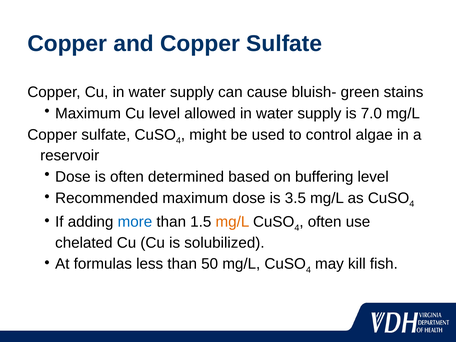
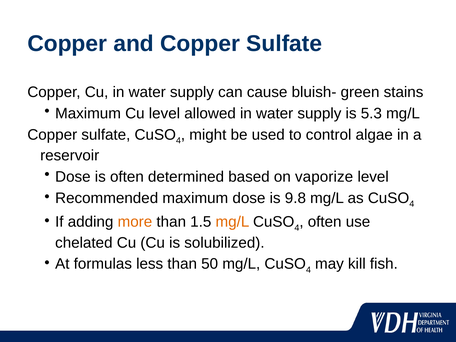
7.0: 7.0 -> 5.3 (371, 114)
buffering: buffering -> vaporize (324, 177)
3.5: 3.5 -> 9.8 (295, 198)
more colour: blue -> orange (135, 222)
